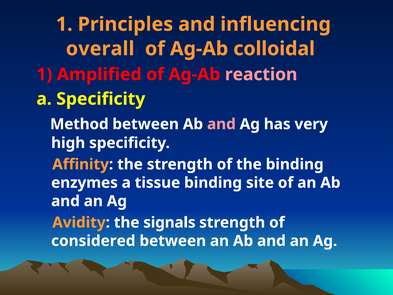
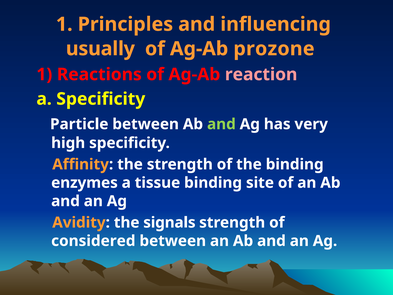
overall: overall -> usually (100, 49)
colloidal: colloidal -> prozone (274, 49)
Amplified: Amplified -> Reactions (99, 74)
Method: Method -> Particle (79, 124)
and colour: pink -> light green (221, 124)
